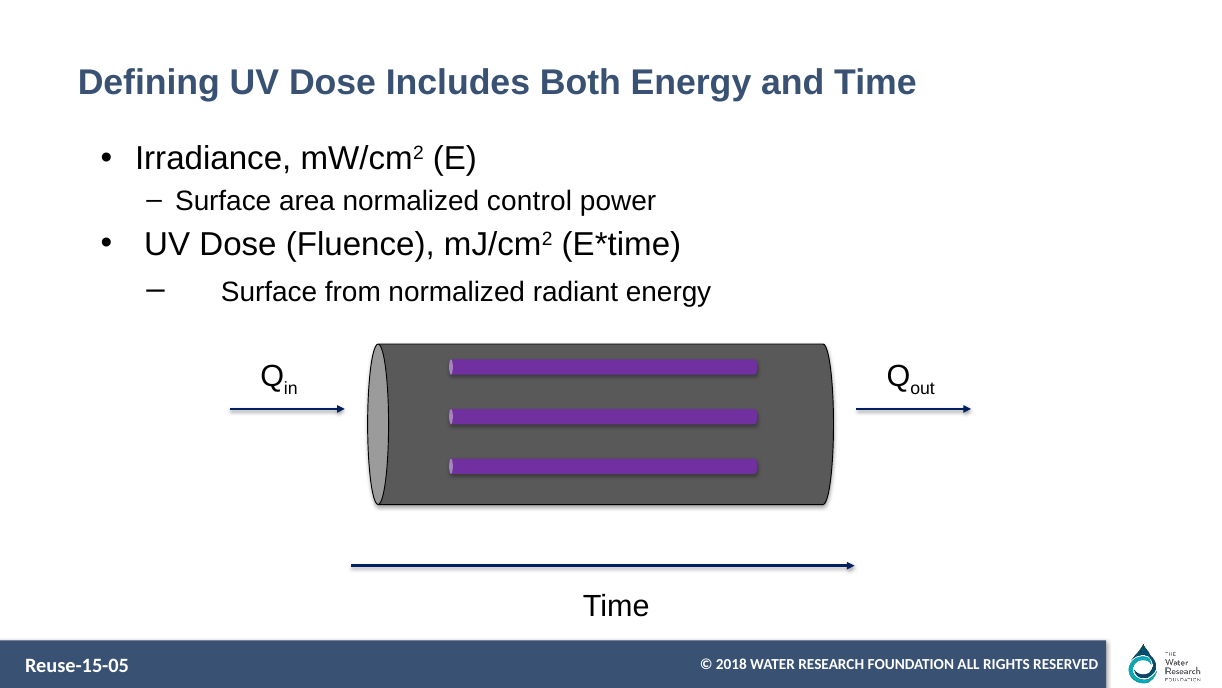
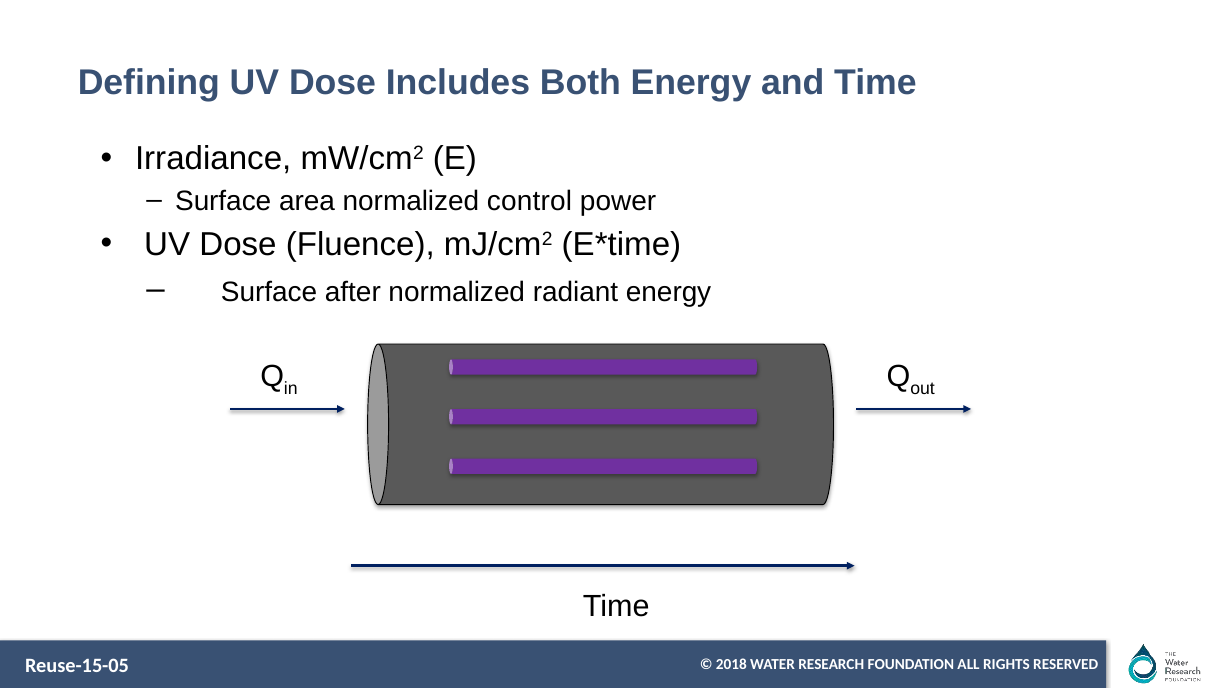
from: from -> after (353, 292)
